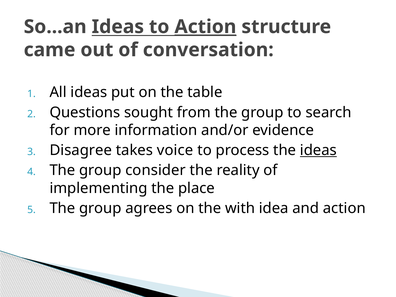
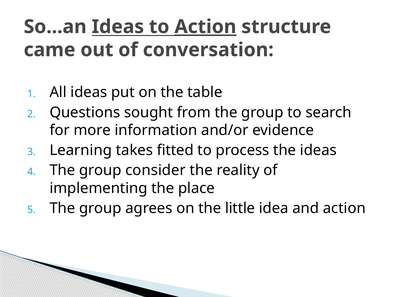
Disagree: Disagree -> Learning (81, 150)
voice: voice -> fitted (175, 150)
ideas underline: present -> none (318, 150)
with: with -> little (240, 208)
